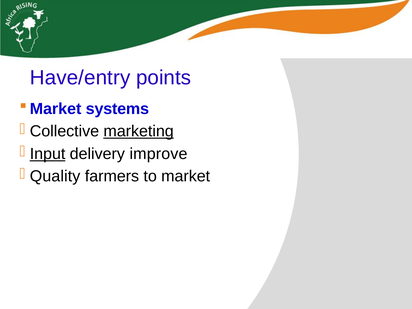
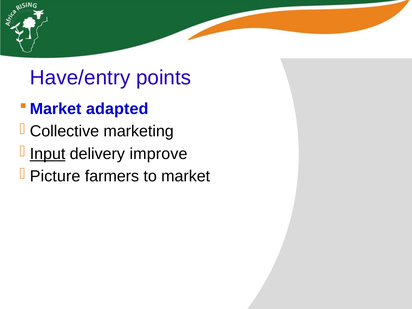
systems: systems -> adapted (117, 109)
marketing underline: present -> none (139, 131)
Quality: Quality -> Picture (55, 176)
